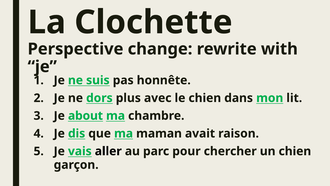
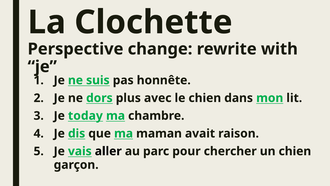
about: about -> today (85, 116)
